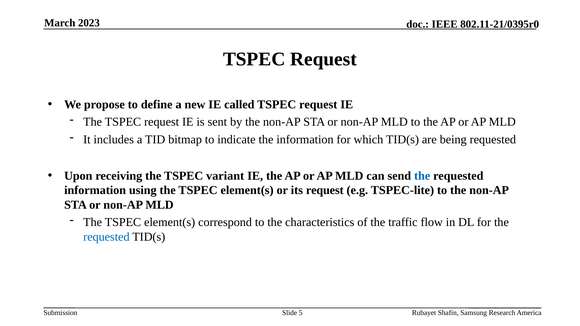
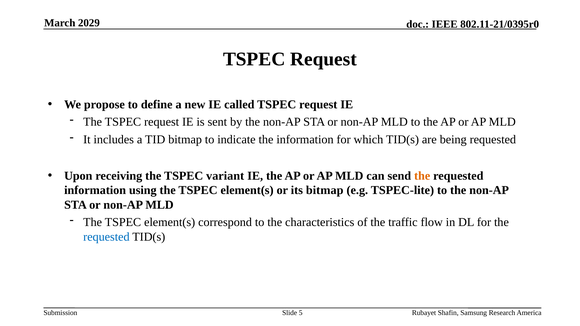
2023: 2023 -> 2029 (89, 23)
the colour: blue -> orange (422, 176)
its request: request -> bitmap (325, 190)
